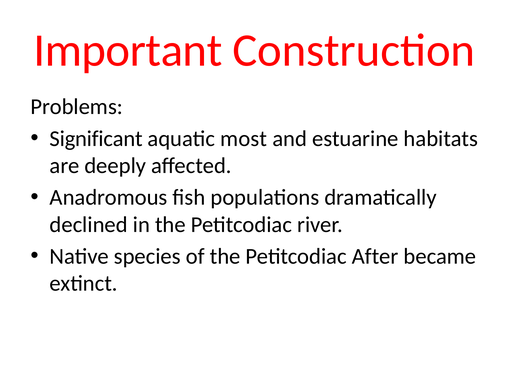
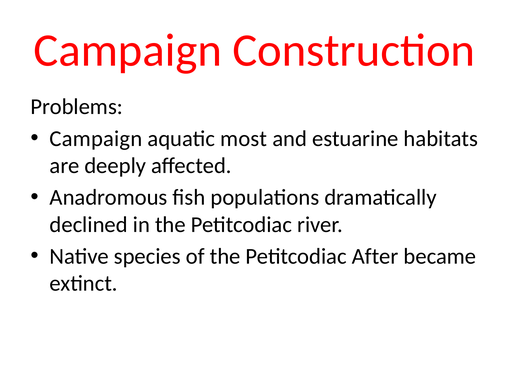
Important: Important -> Campaign (128, 50)
Significant: Significant -> Campaign (96, 138)
